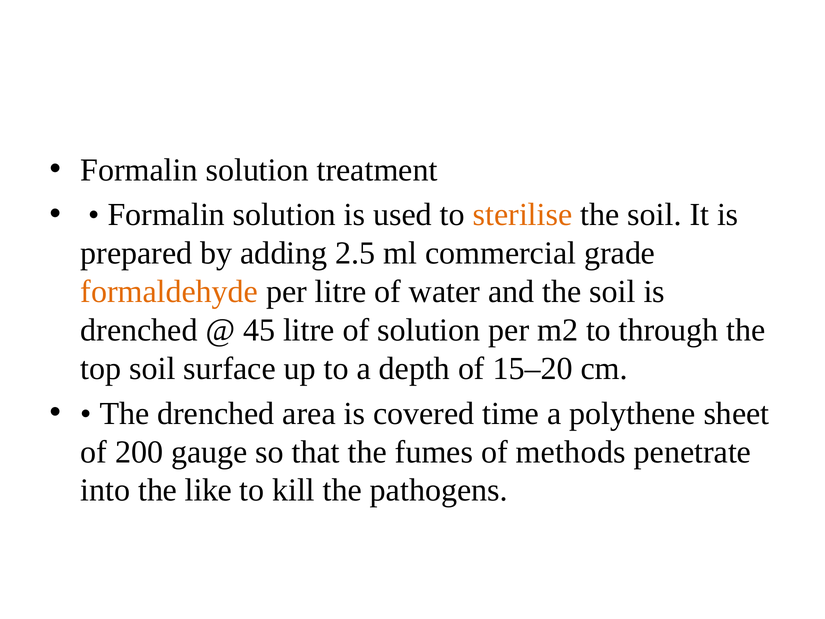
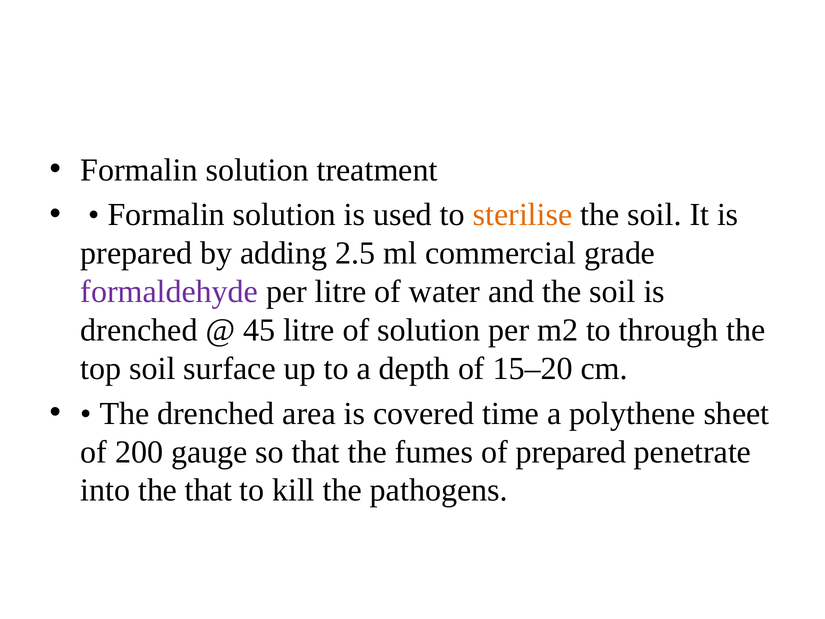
formaldehyde colour: orange -> purple (169, 292)
of methods: methods -> prepared (571, 452)
the like: like -> that (208, 490)
